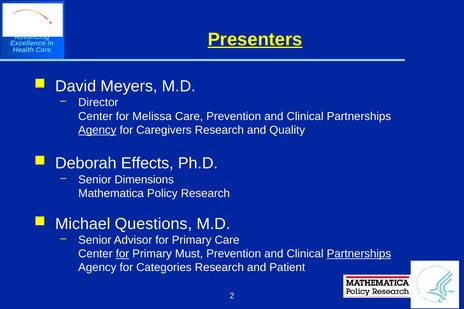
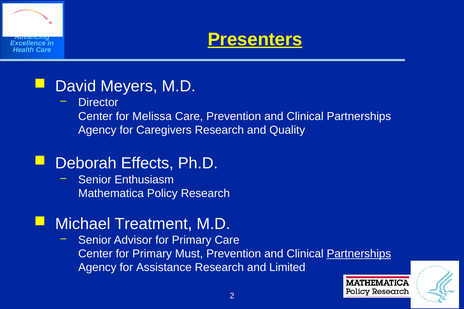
Agency underline: present -> none (97, 130)
Dimensions: Dimensions -> Enthusiasm (144, 180)
Questions: Questions -> Treatment (153, 224)
for underline: present -> none (122, 254)
Categories: Categories -> Assistance (164, 268)
Patient: Patient -> Limited (287, 268)
